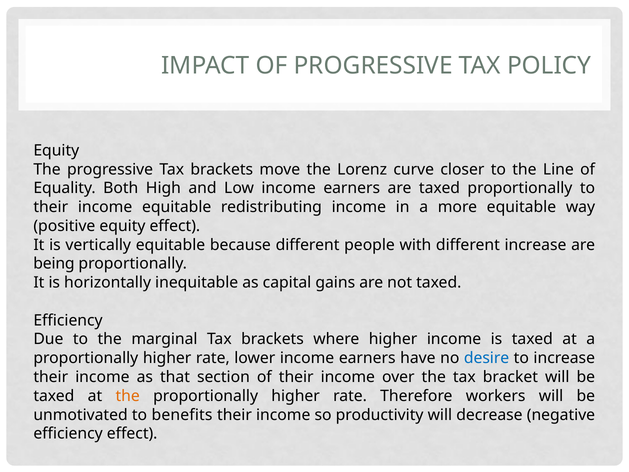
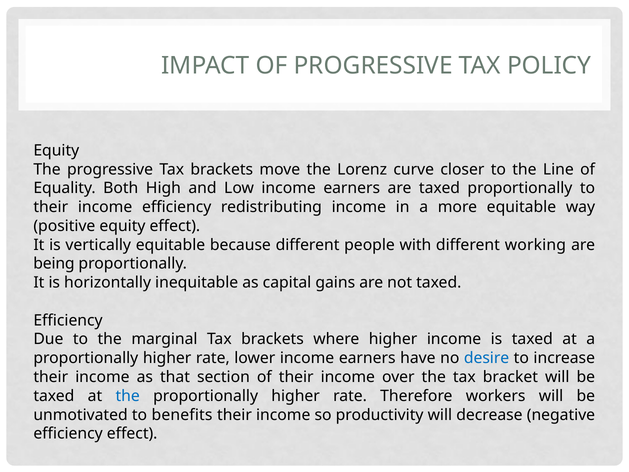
income equitable: equitable -> efficiency (177, 207)
different increase: increase -> working (535, 245)
the colour: orange -> blue (128, 396)
